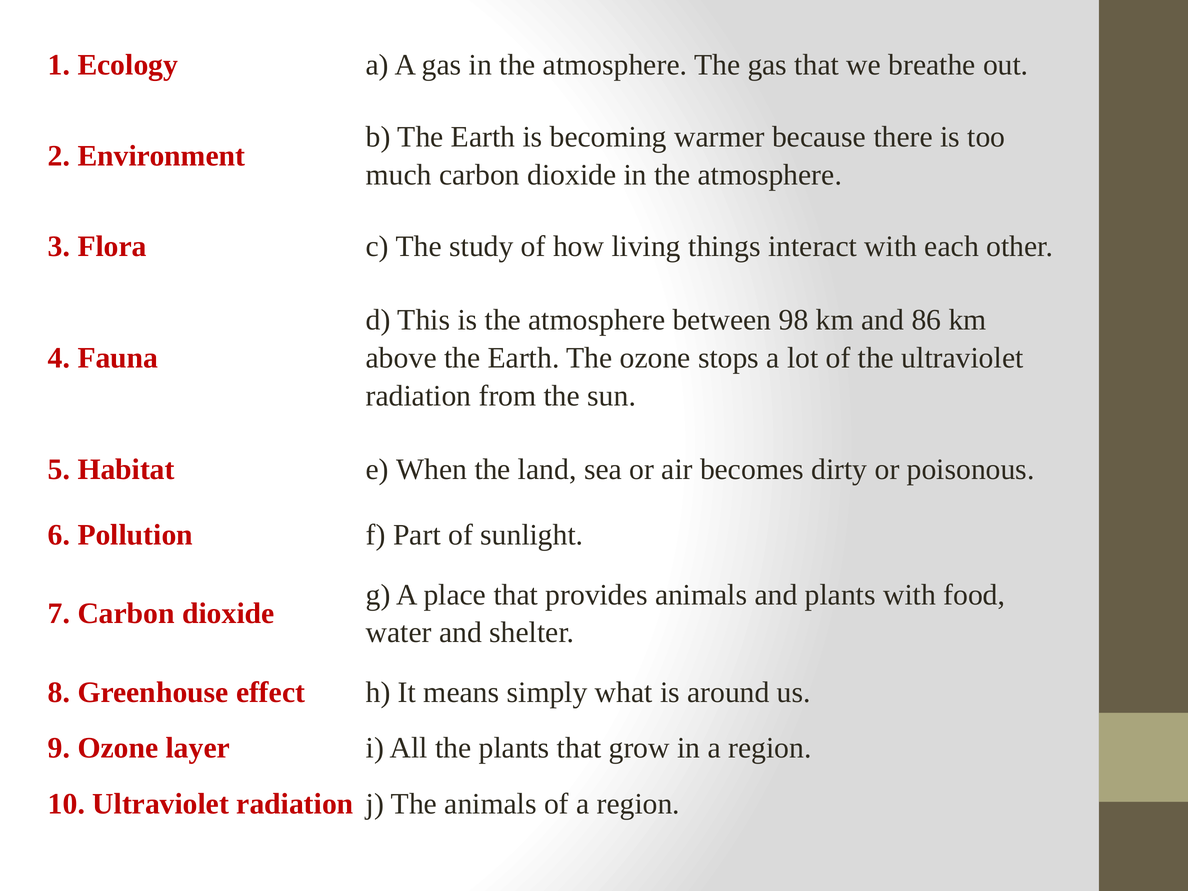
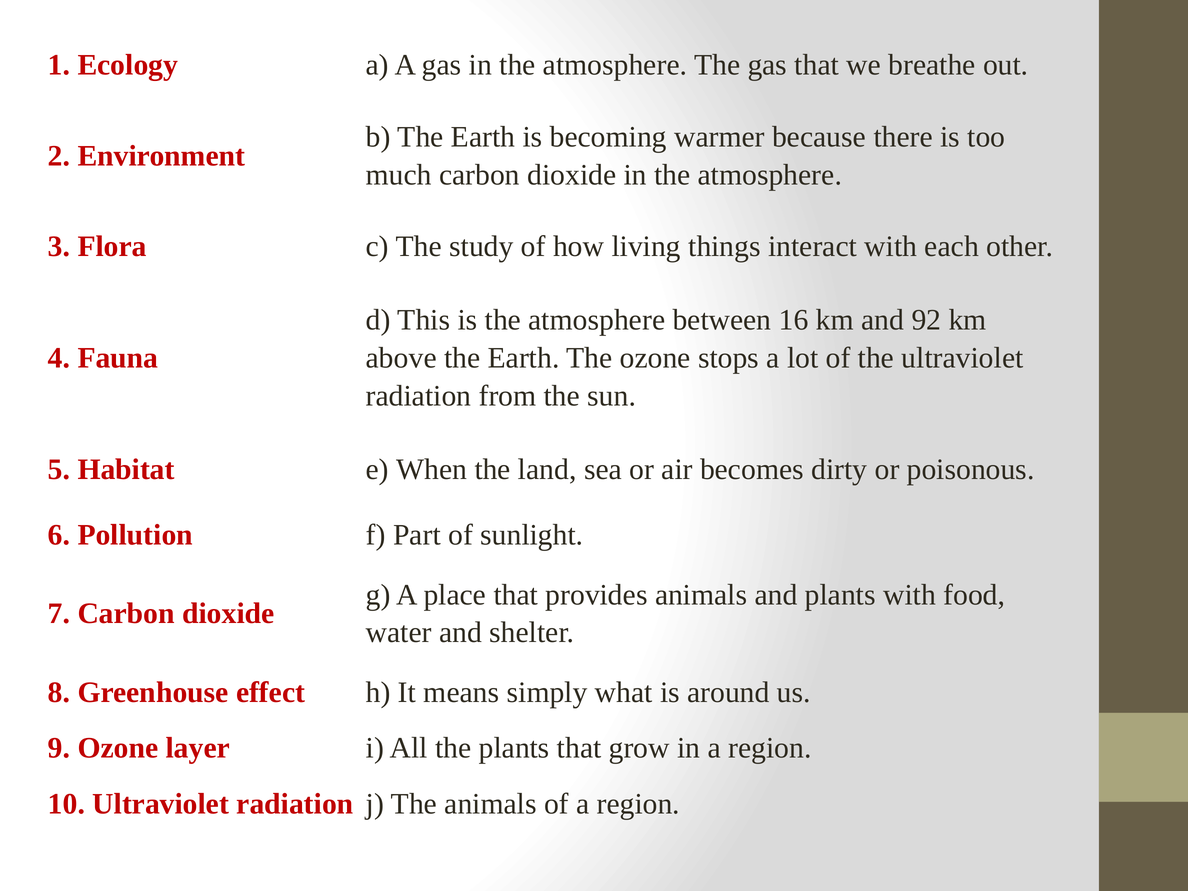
98: 98 -> 16 (794, 320)
86: 86 -> 92 (926, 320)
